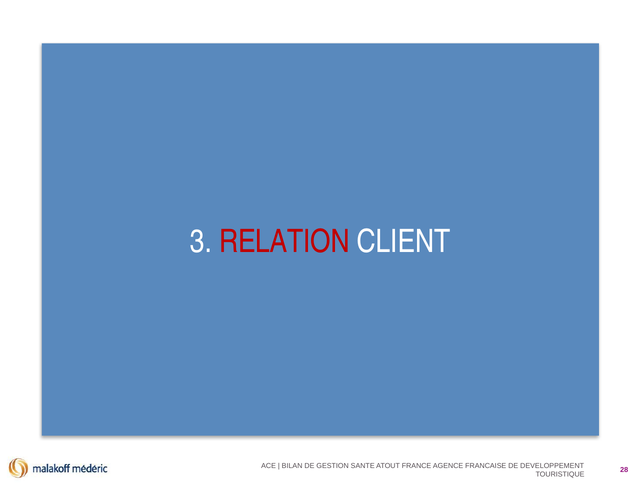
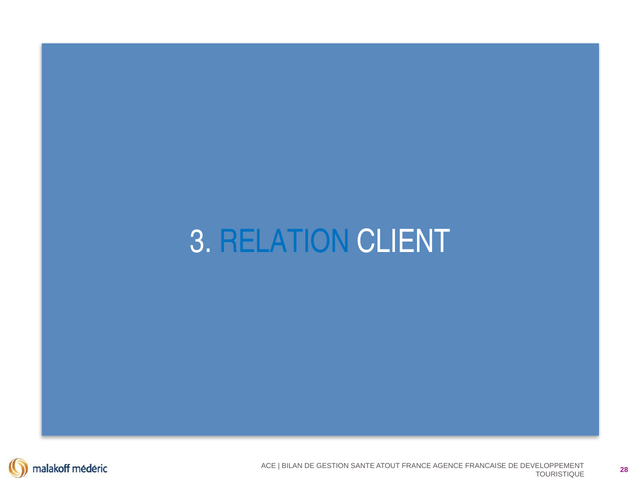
RELATION colour: red -> blue (284, 242)
